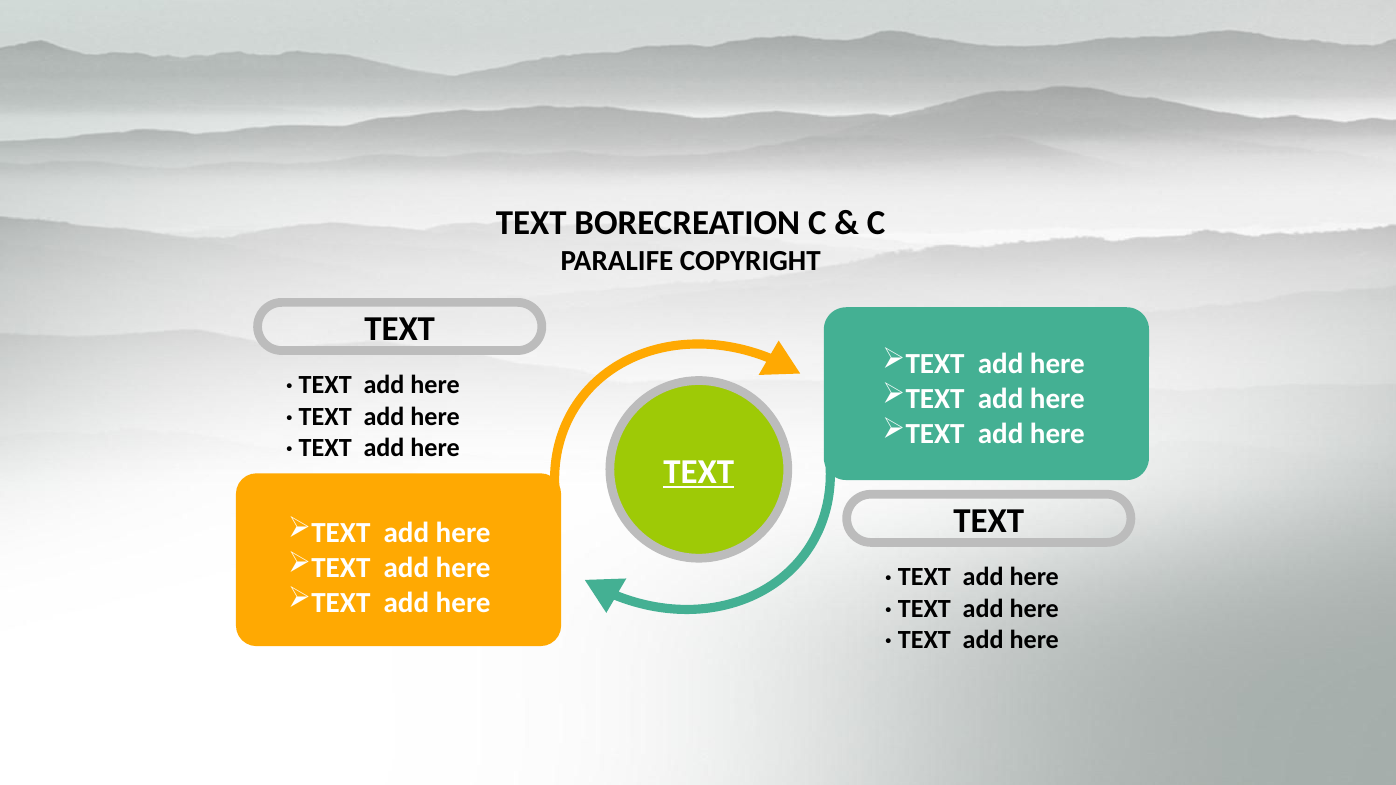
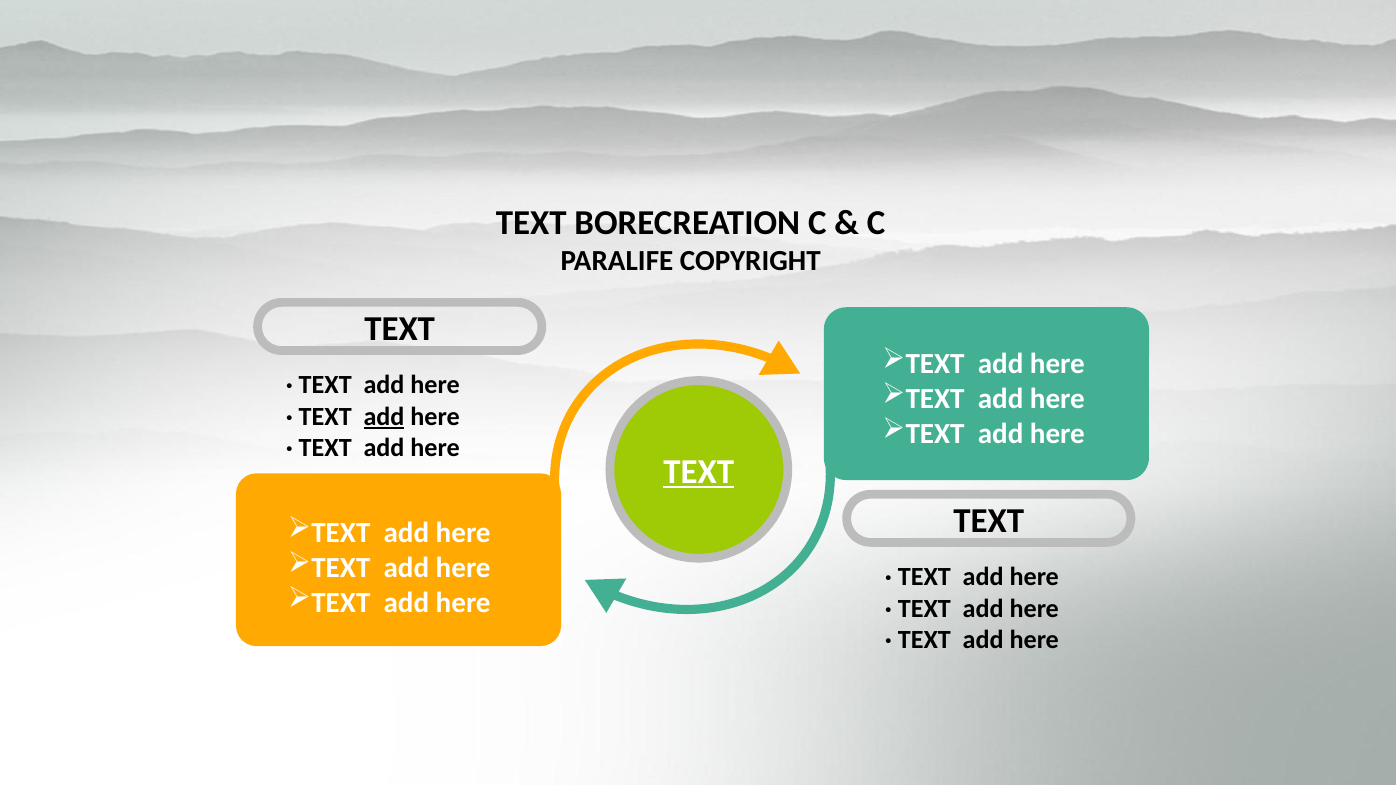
add underline: none -> present (384, 417)
